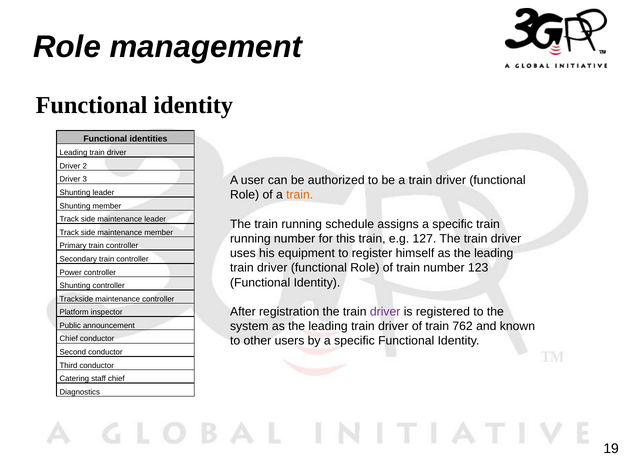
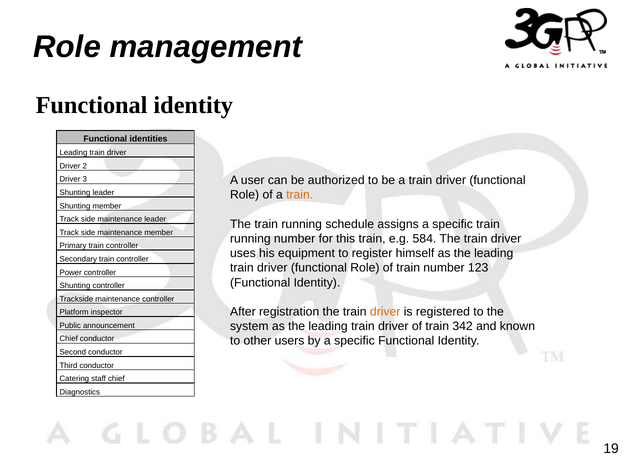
127: 127 -> 584 (424, 239)
driver colour: purple -> orange (385, 312)
762: 762 -> 342 (463, 326)
